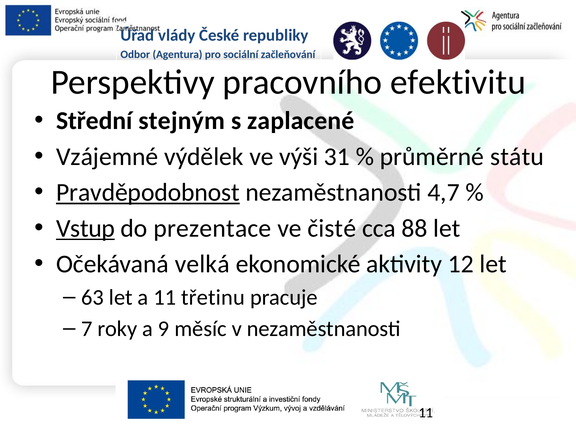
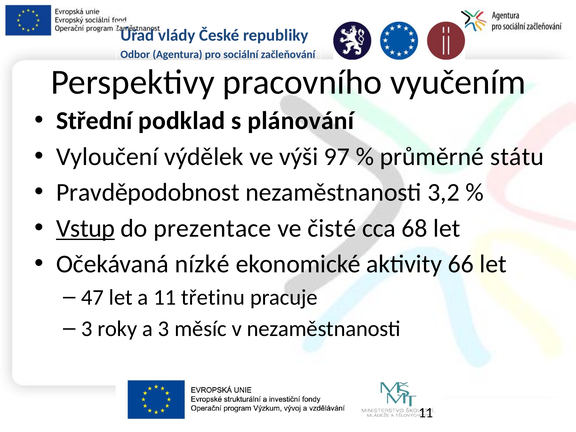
efektivitu: efektivitu -> vyučením (458, 82)
stejným: stejným -> podklad (182, 121)
zaplacené: zaplacené -> plánování (301, 121)
Vzájemné: Vzájemné -> Vyloučení (107, 157)
31: 31 -> 97 (337, 157)
Pravděpodobnost underline: present -> none (148, 192)
4,7: 4,7 -> 3,2 (443, 192)
88: 88 -> 68 (414, 228)
velká: velká -> nízké (202, 264)
12: 12 -> 66 (461, 264)
63: 63 -> 47 (93, 297)
7: 7 -> 3 (87, 329)
a 9: 9 -> 3 (164, 329)
